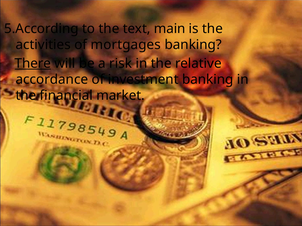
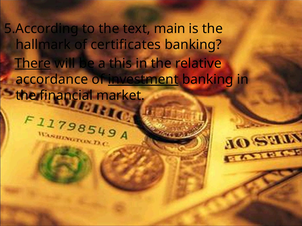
activities: activities -> hallmark (43, 45)
mortgages: mortgages -> certificates (126, 45)
risk: risk -> this (121, 64)
investment underline: none -> present (143, 80)
